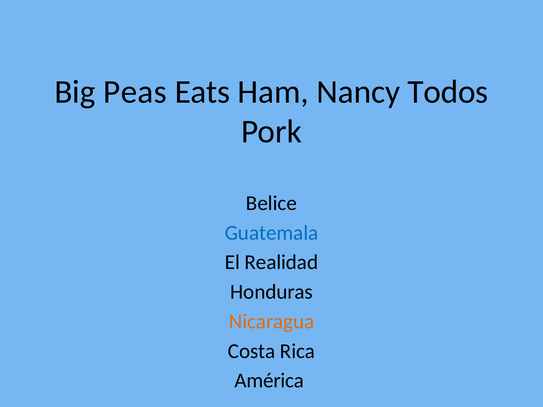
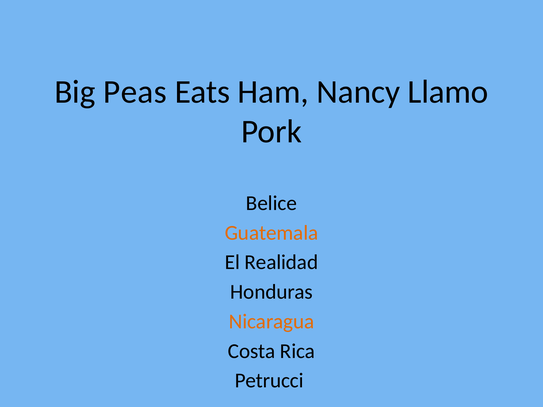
Todos: Todos -> Llamo (448, 92)
Guatemala colour: blue -> orange (272, 233)
América: América -> Petrucci (269, 381)
